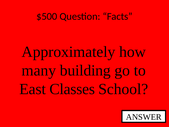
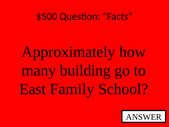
Classes: Classes -> Family (72, 89)
